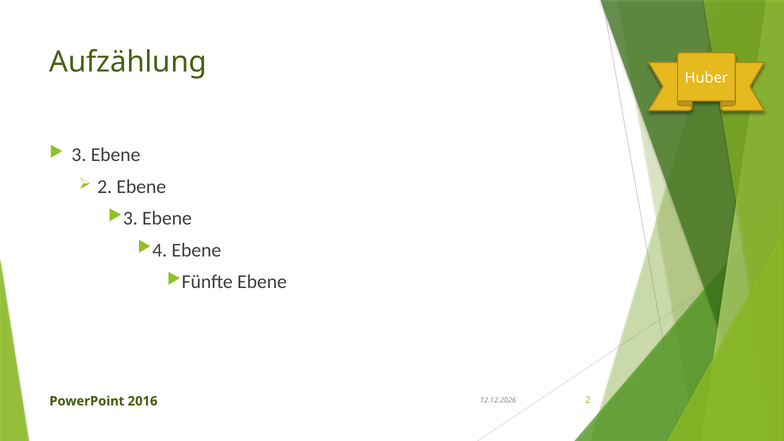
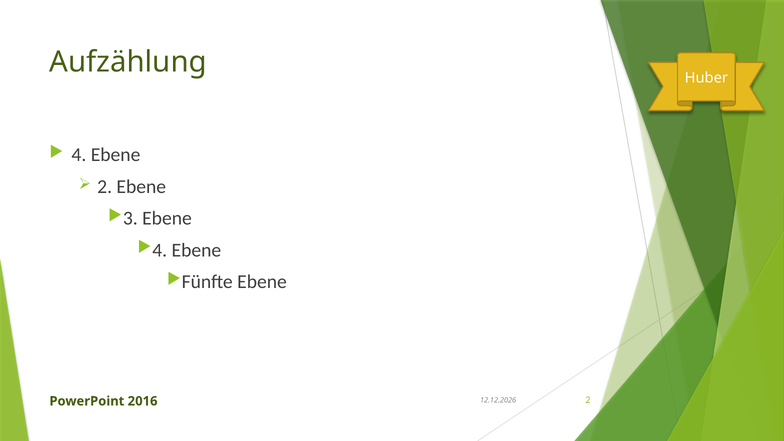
3: 3 -> 4 (79, 155)
